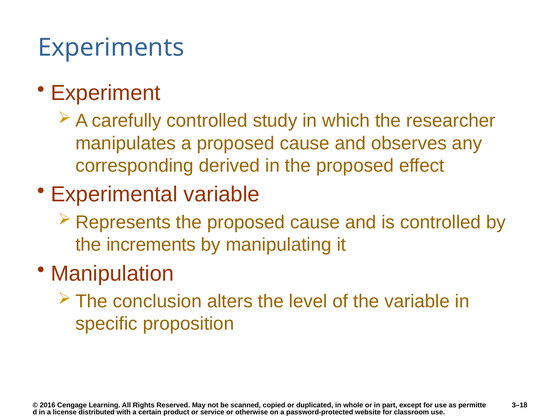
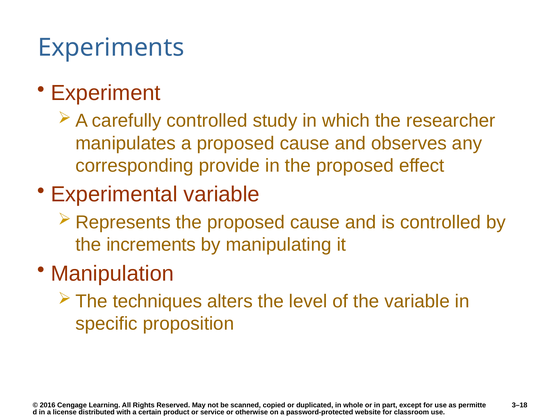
derived: derived -> provide (229, 166)
conclusion: conclusion -> techniques (157, 301)
